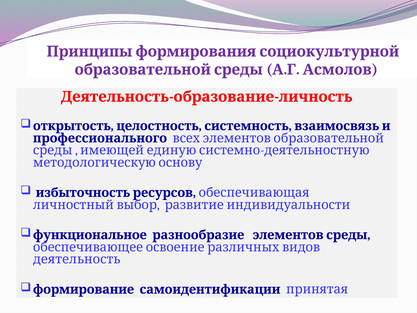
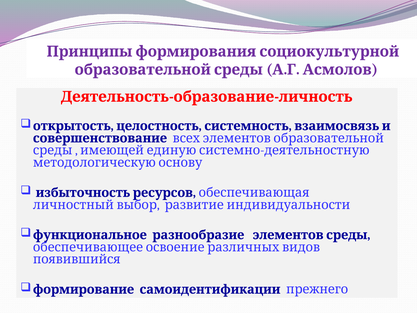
профессионального: профессионального -> совершенствование (100, 138)
деятельность: деятельность -> появившийся (77, 259)
принятая: принятая -> прежнего (317, 289)
